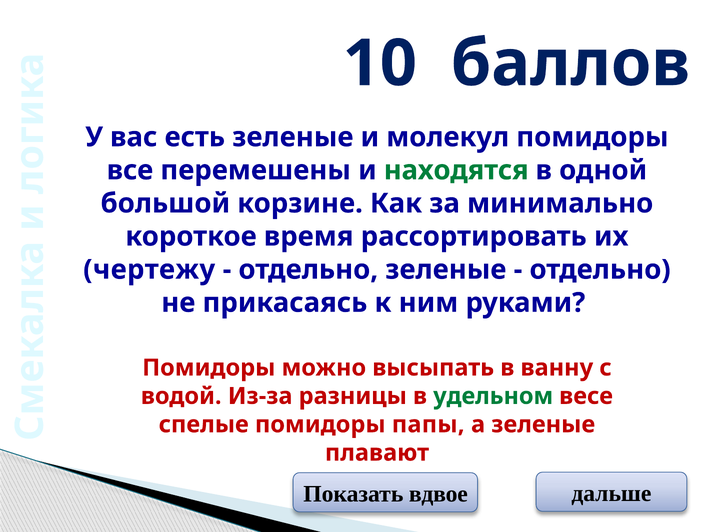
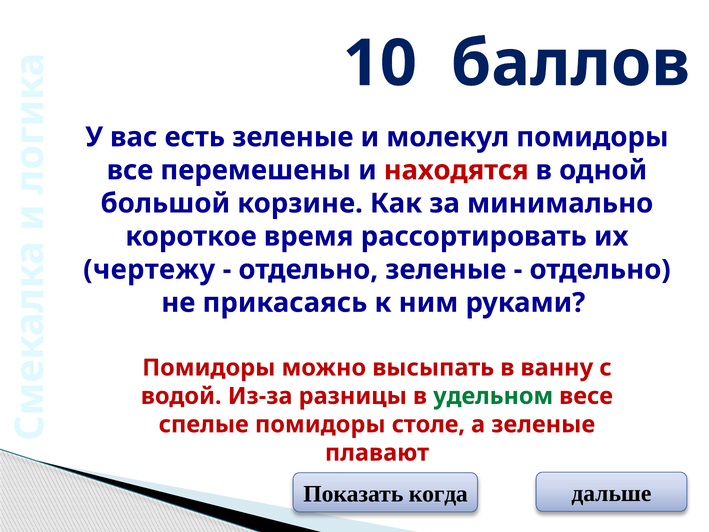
находятся colour: green -> red (456, 170)
папы: папы -> столе (428, 424)
вдвое: вдвое -> когда (438, 494)
